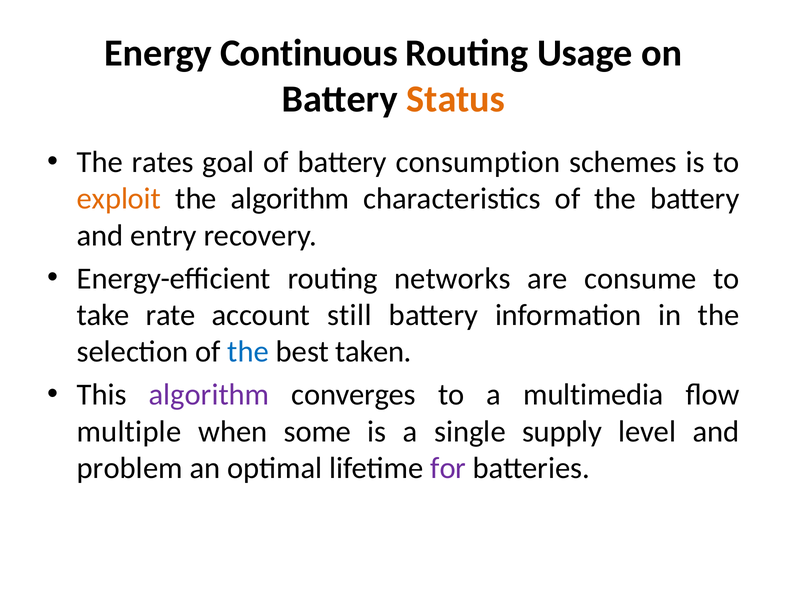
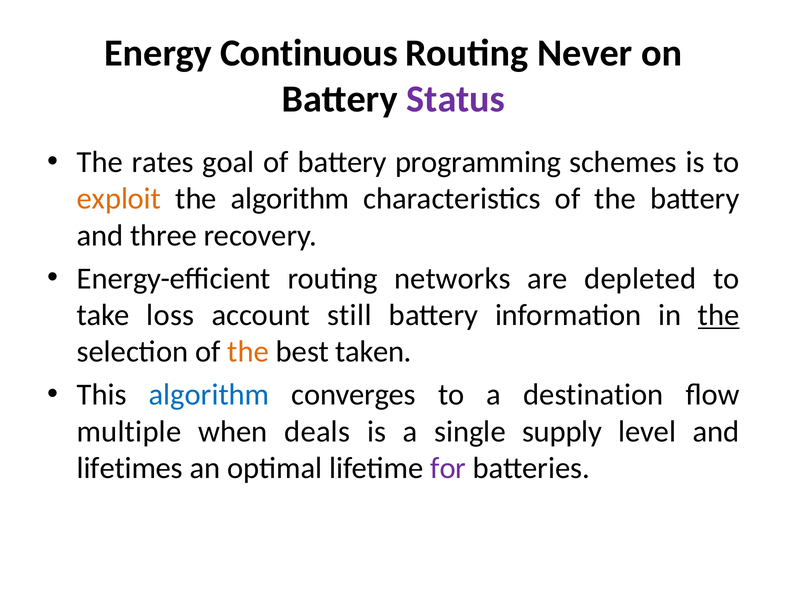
Usage: Usage -> Never (585, 53)
Status colour: orange -> purple (456, 99)
consumption: consumption -> programming (478, 162)
entry: entry -> three (164, 236)
consume: consume -> depleted (640, 279)
rate: rate -> loss (170, 315)
the underline: none -> present (719, 315)
the colour: blue -> orange (248, 352)
algorithm colour: purple -> blue (209, 395)
multimedia: multimedia -> destination (593, 395)
some: some -> deals (317, 432)
problem: problem -> lifetimes (130, 468)
